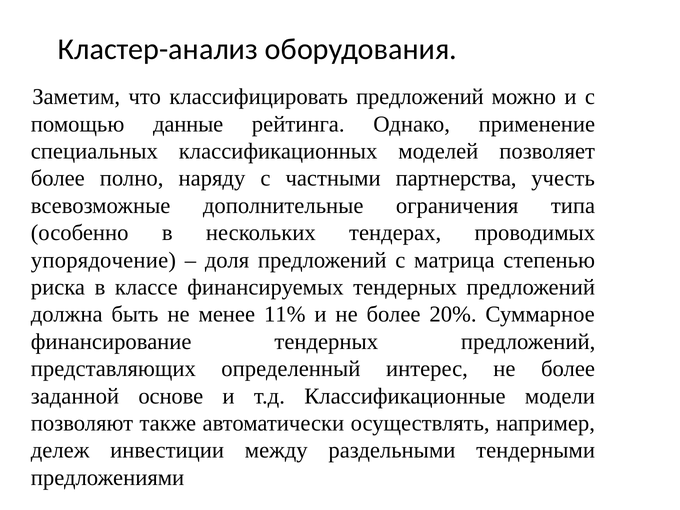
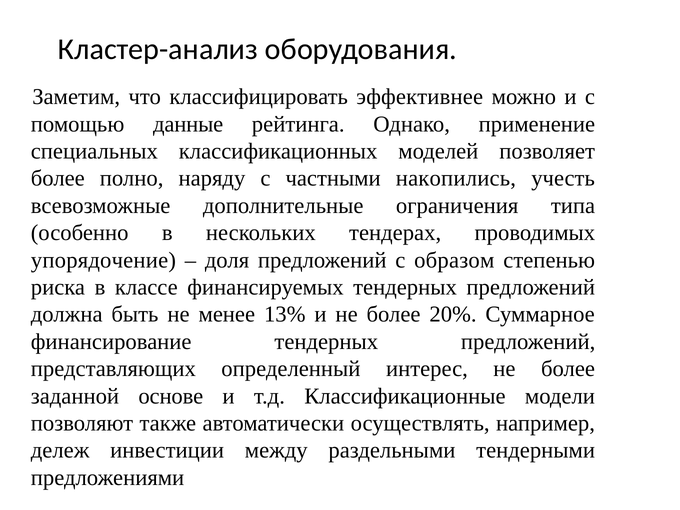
классифицировать предложений: предложений -> эффективнее (420, 97)
партнерства: партнерства -> накопились (456, 178)
матрица: матрица -> образом (454, 260)
11%: 11% -> 13% (285, 314)
